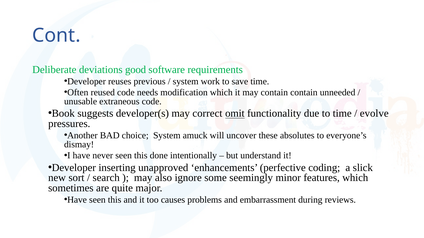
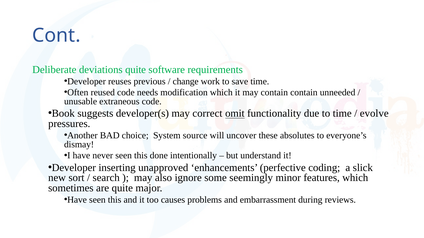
deviations good: good -> quite (136, 70)
system: system -> change (186, 82)
amuck: amuck -> source (195, 136)
